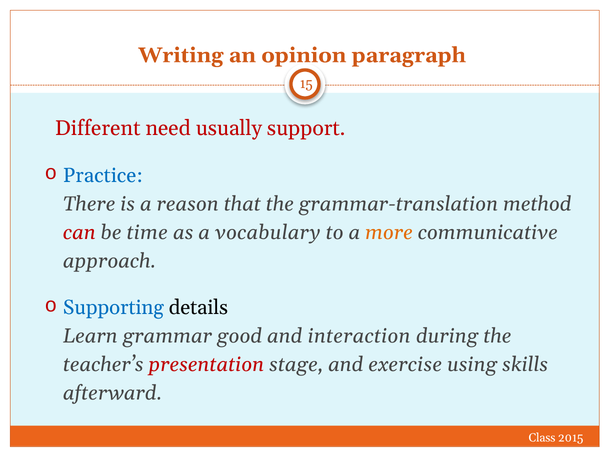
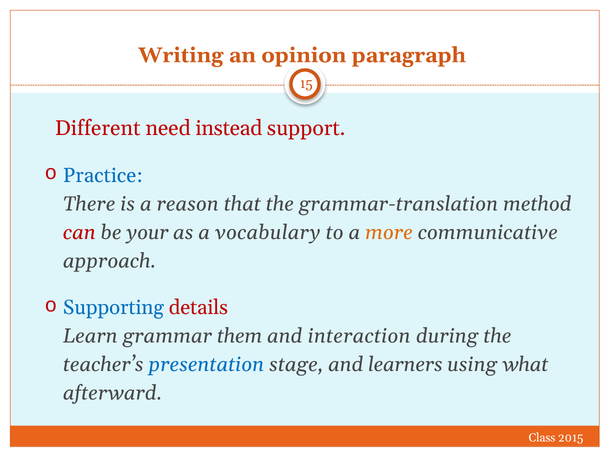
usually: usually -> instead (229, 128)
time: time -> your (147, 233)
details colour: black -> red (198, 308)
good: good -> them (240, 336)
presentation colour: red -> blue (206, 365)
exercise: exercise -> learners (405, 365)
skills: skills -> what (525, 365)
